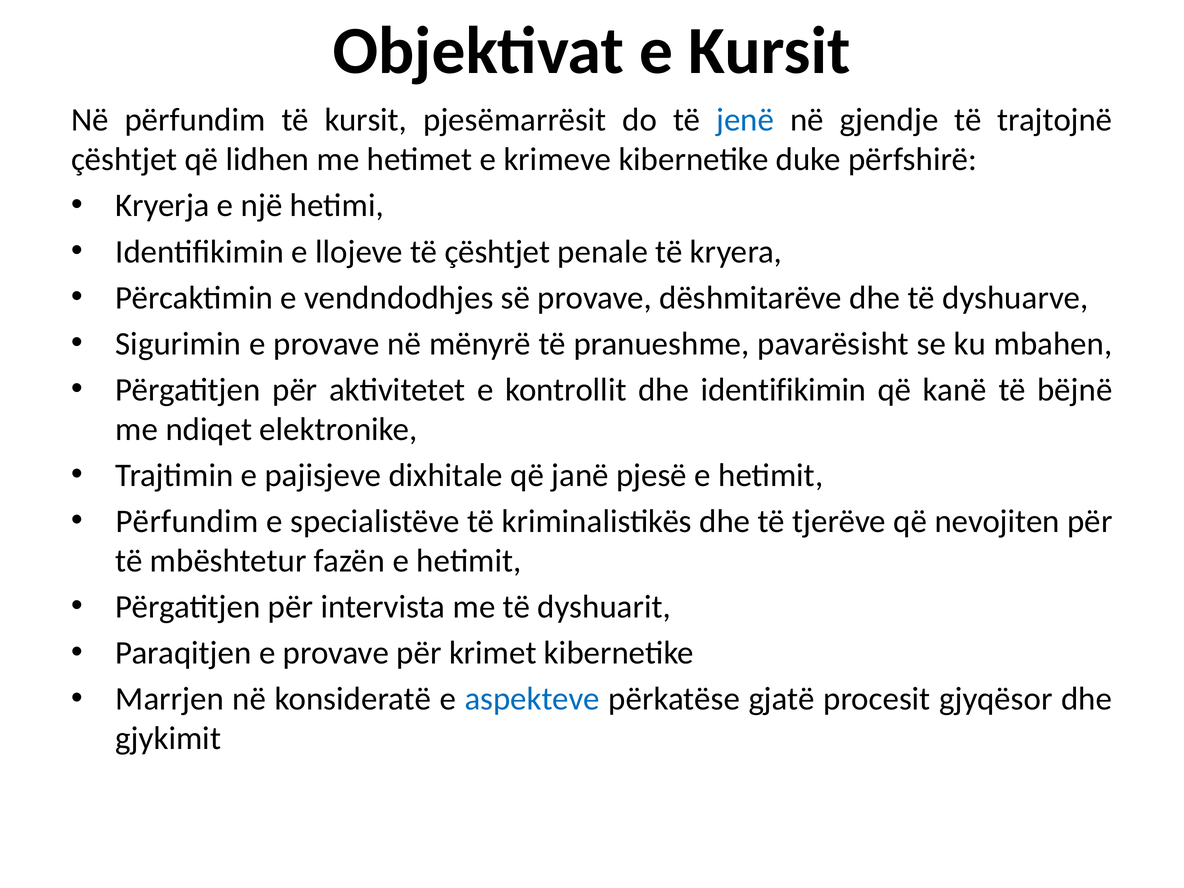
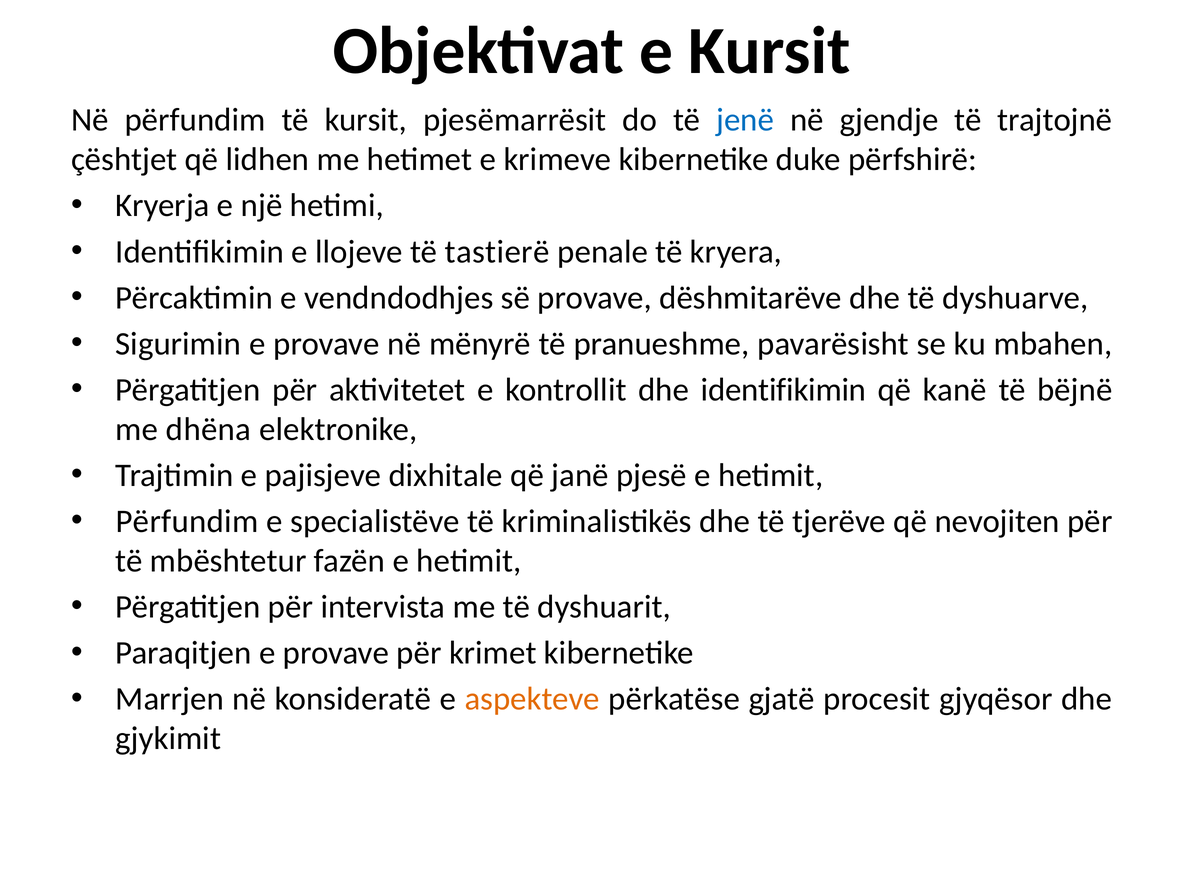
të çështjet: çështjet -> tastierë (497, 252)
ndiqet: ndiqet -> dhëna (209, 429)
aspekteve colour: blue -> orange (532, 699)
